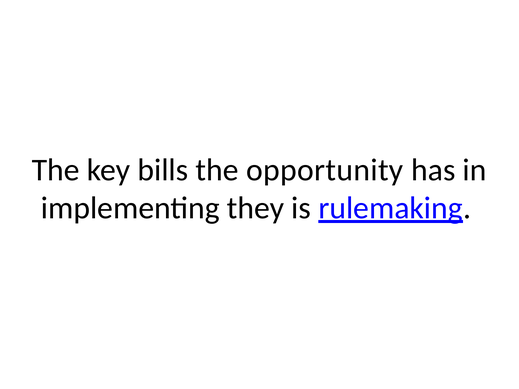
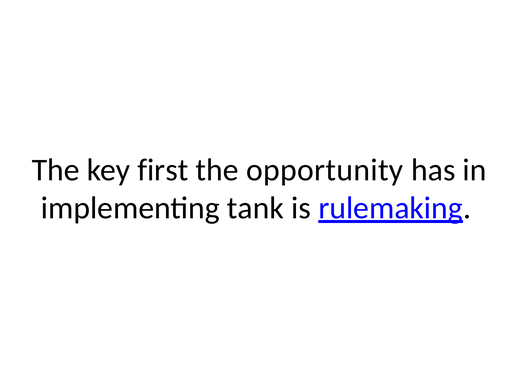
bills: bills -> first (163, 170)
they: they -> tank (255, 208)
